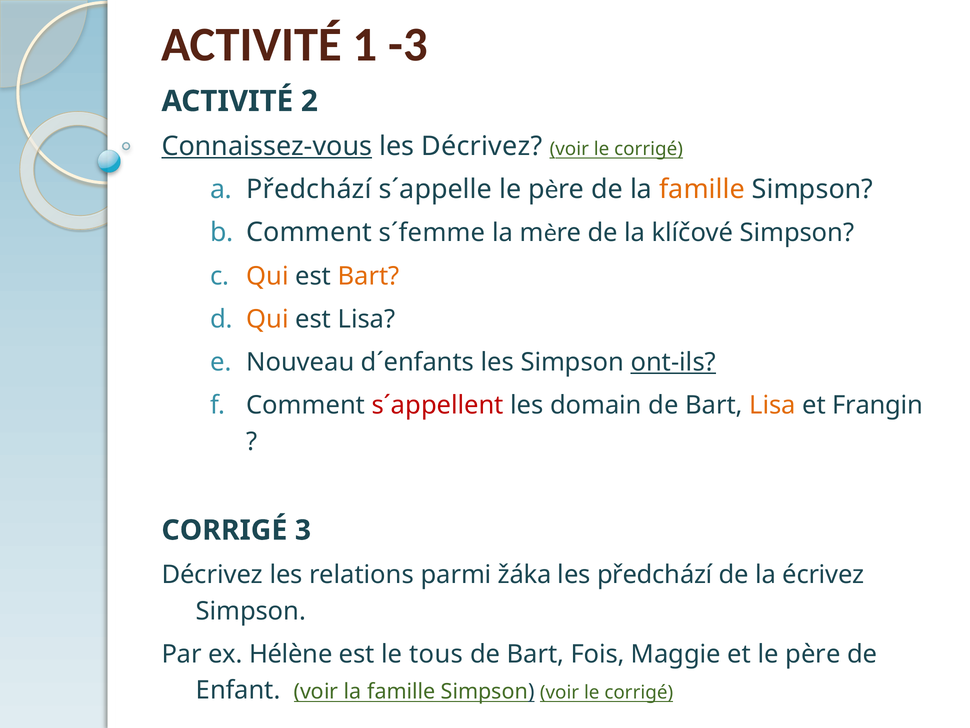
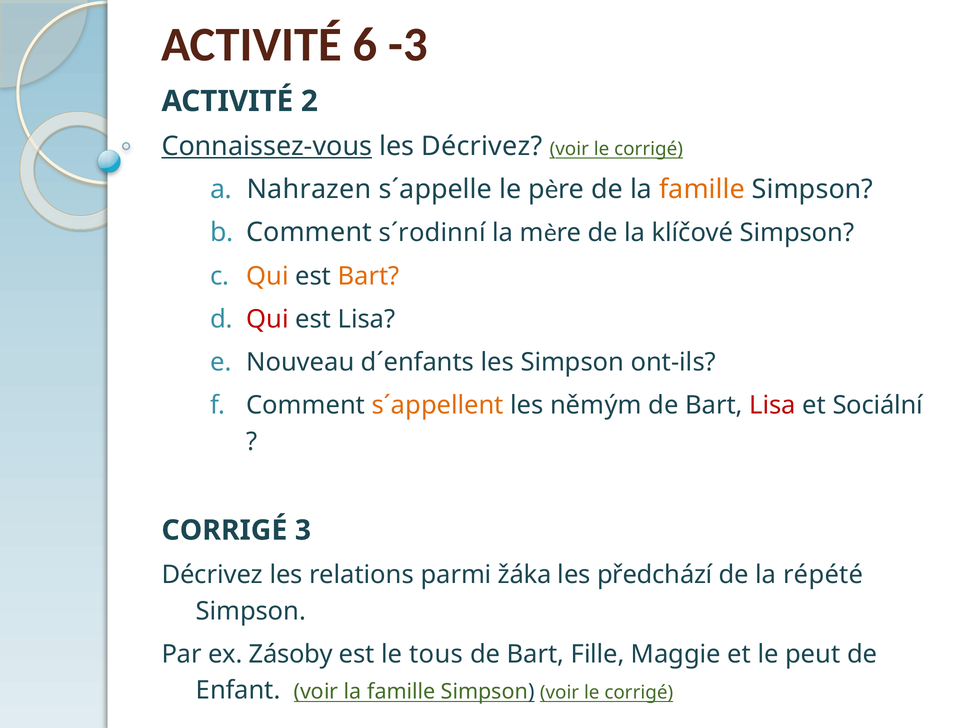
1: 1 -> 6 (365, 44)
Předchází: Předchází -> Nahrazen (309, 189)
s´femme: s´femme -> s´rodinní (432, 233)
Qui colour: orange -> red (268, 319)
ont-ils underline: present -> none (673, 362)
s´appellent colour: red -> orange (438, 405)
domain: domain -> němým (596, 405)
Lisa colour: orange -> red (772, 405)
Frangin: Frangin -> Sociální (878, 405)
écrivez: écrivez -> répété (823, 574)
Hélène: Hélène -> Zásoby (291, 654)
Fois: Fois -> Fille (598, 654)
père: père -> peut (813, 654)
